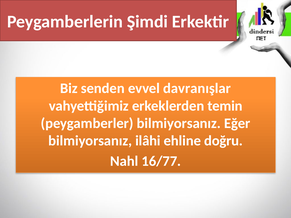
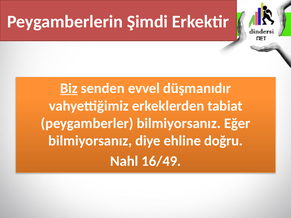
Biz underline: none -> present (69, 88)
davranışlar: davranışlar -> düşmanıdır (197, 88)
temin: temin -> tabiat (225, 106)
ilâhi: ilâhi -> diye (148, 141)
16/77: 16/77 -> 16/49 (161, 161)
